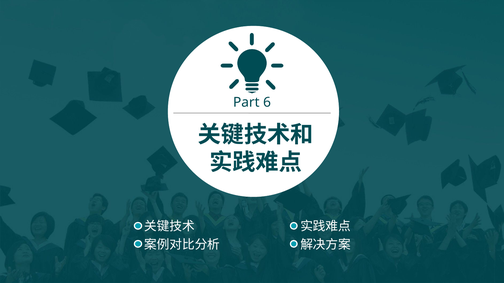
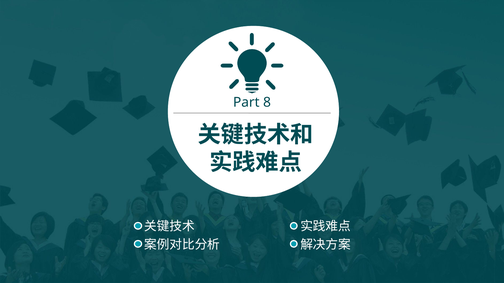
6: 6 -> 8 (267, 102)
